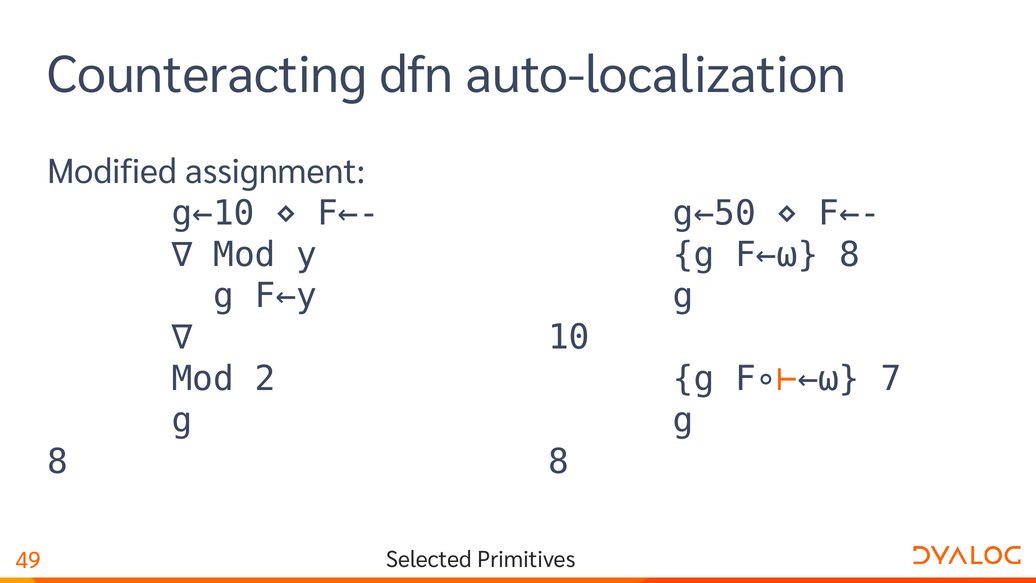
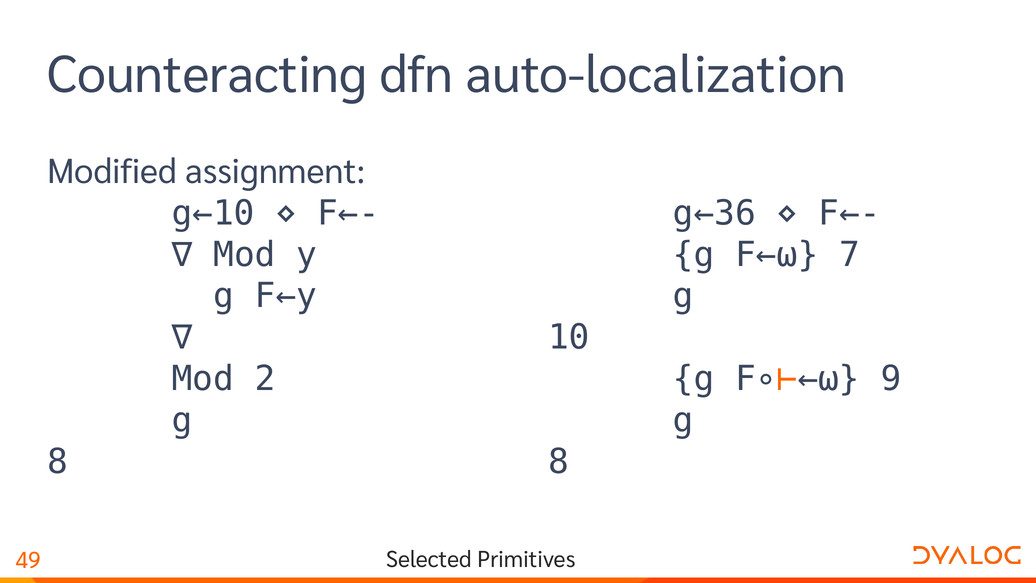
g←50: g←50 -> g←36 (714, 213)
F←⍵ 8: 8 -> 7 (850, 255)
7: 7 -> 9 (891, 379)
